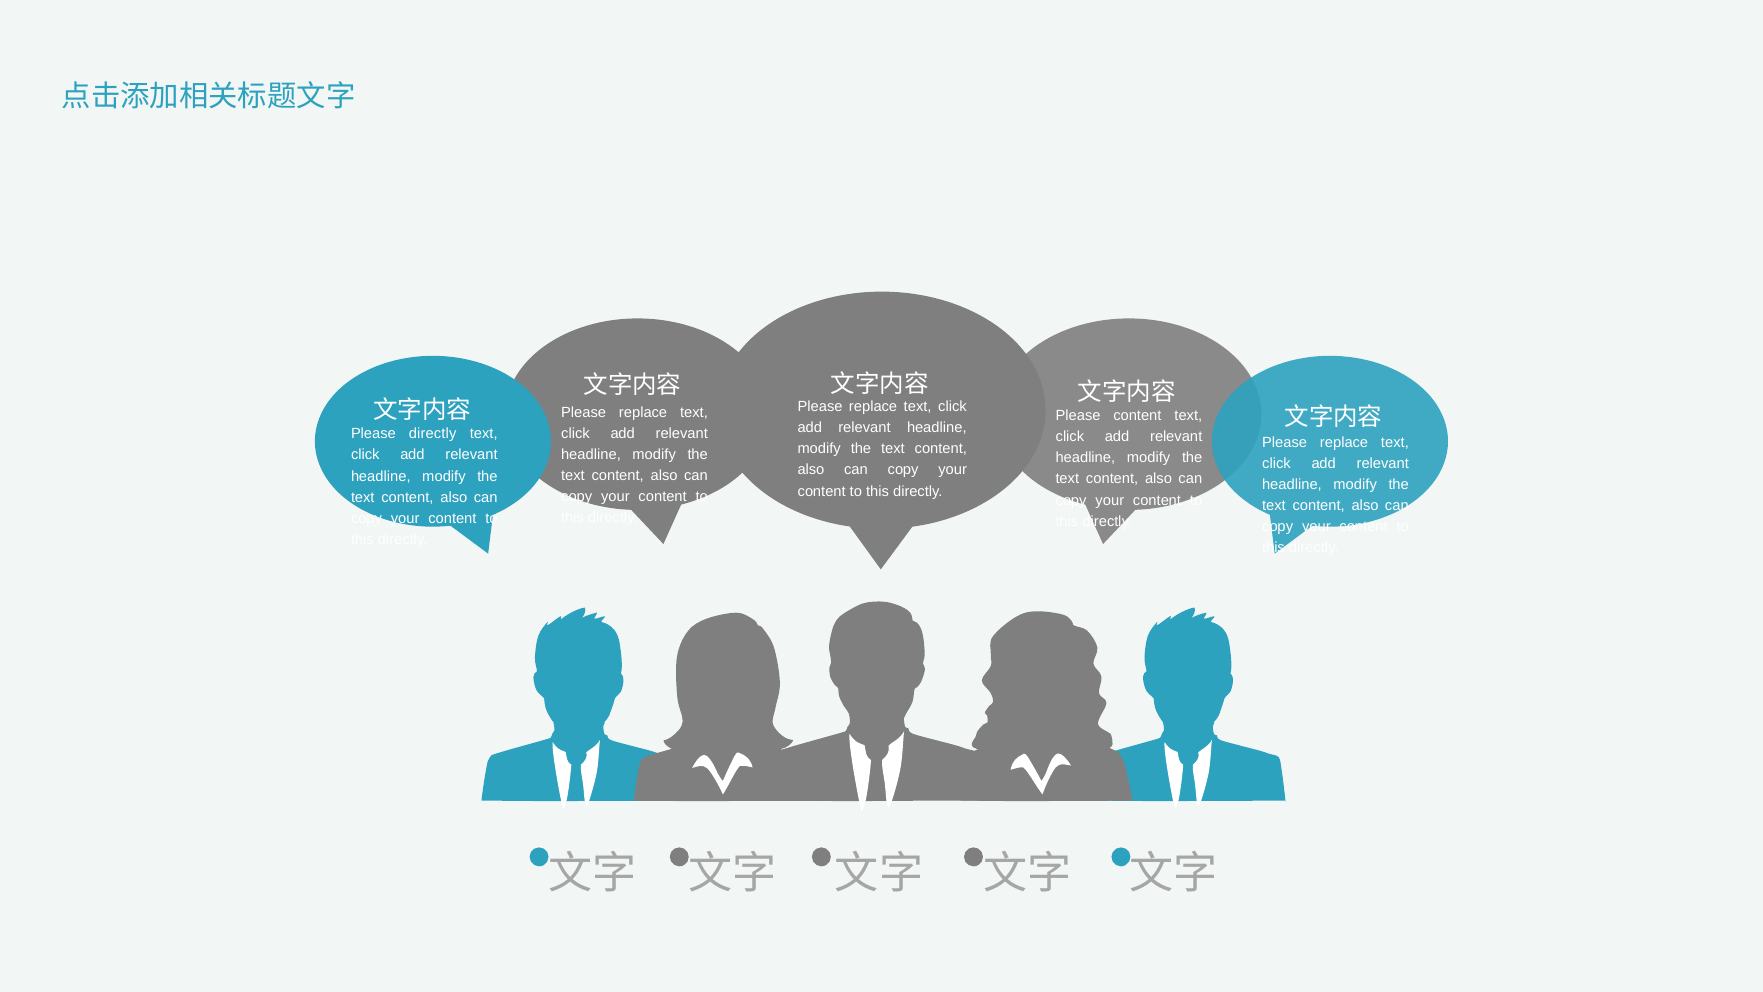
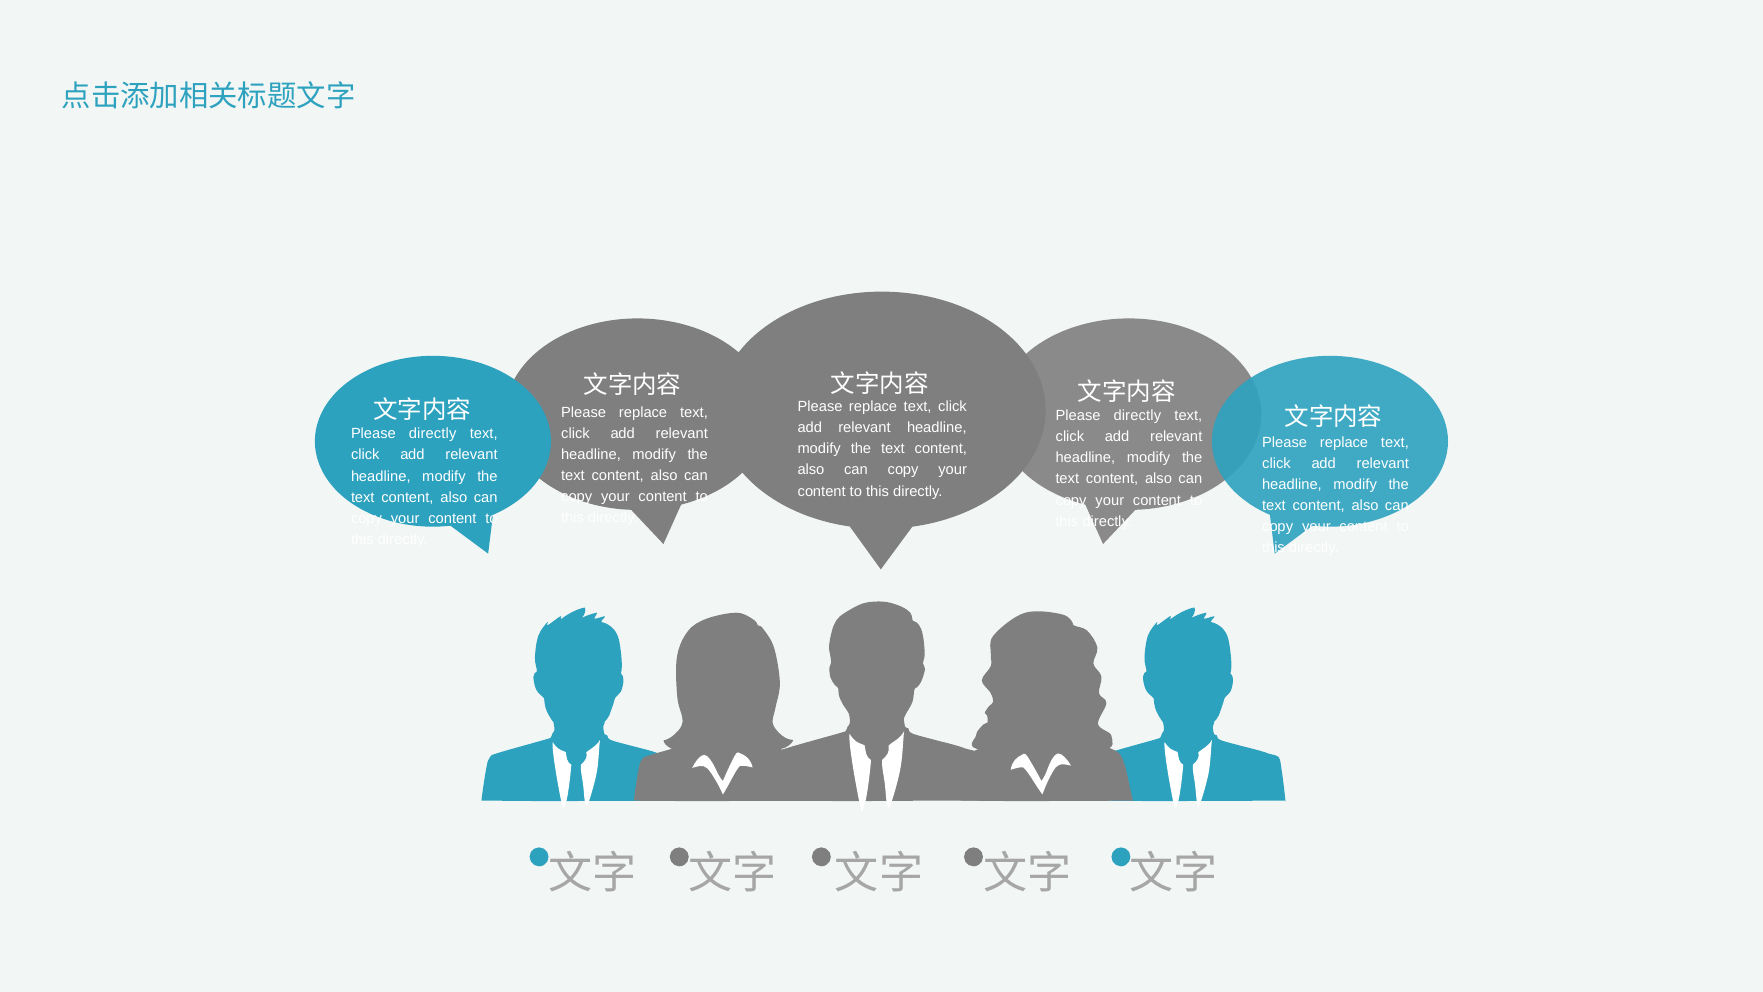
content: content -> directly (1137, 416)
